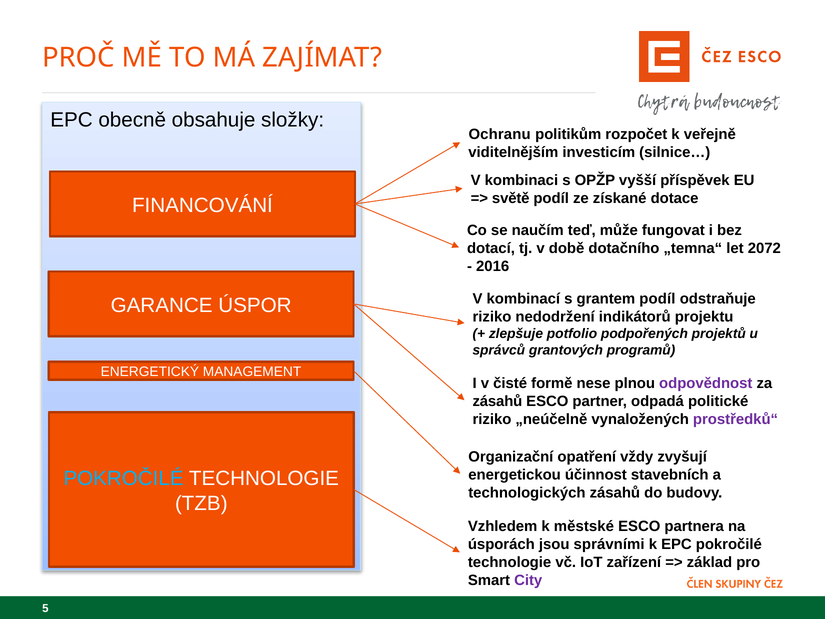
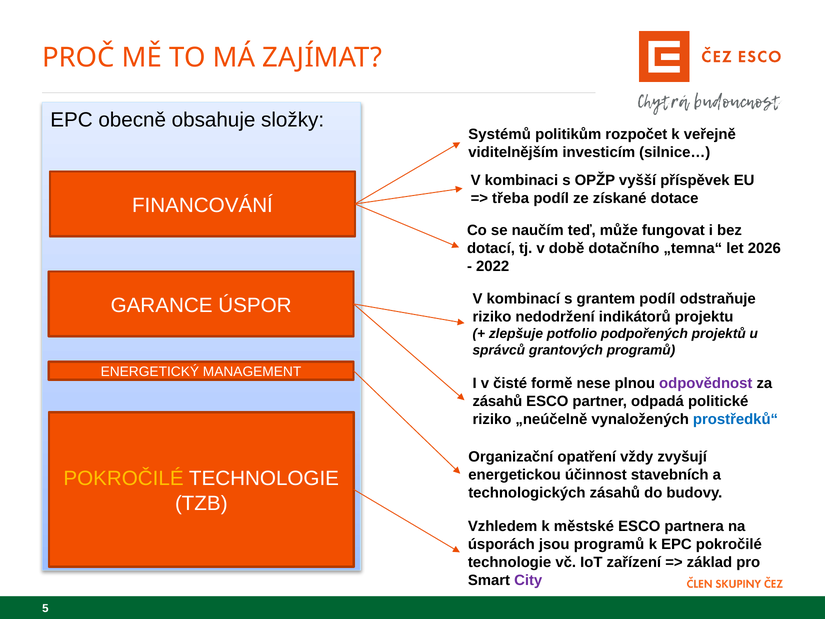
Ochranu: Ochranu -> Systémů (500, 134)
světě: světě -> třeba (511, 198)
2072: 2072 -> 2026 (764, 248)
2016: 2016 -> 2022 (493, 266)
prostředků“ colour: purple -> blue (736, 419)
POKROČILÉ colour: light blue -> yellow (124, 478)
jsou správními: správními -> programů (609, 544)
